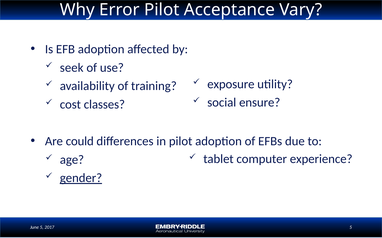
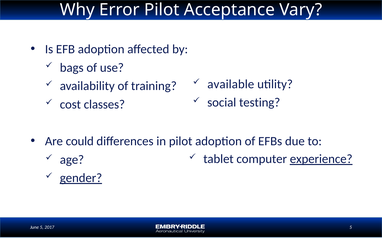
seek: seek -> bags (72, 68)
exposure: exposure -> available (231, 84)
ensure: ensure -> testing (260, 103)
experience underline: none -> present (321, 160)
